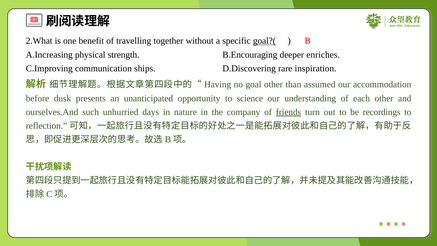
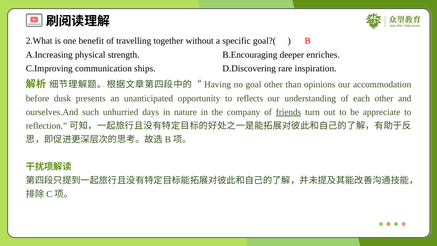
goal?( underline: present -> none (264, 41)
assumed: assumed -> opinions (320, 84)
science: science -> reflects (250, 98)
recordings: recordings -> appreciate (382, 112)
